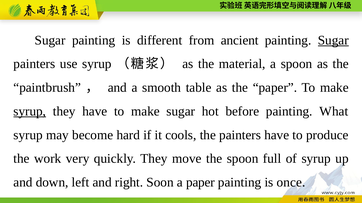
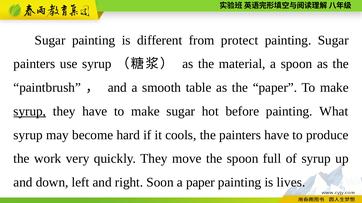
ancient: ancient -> protect (240, 40)
Sugar underline: present -> none (333, 40)
once: once -> lives (291, 183)
